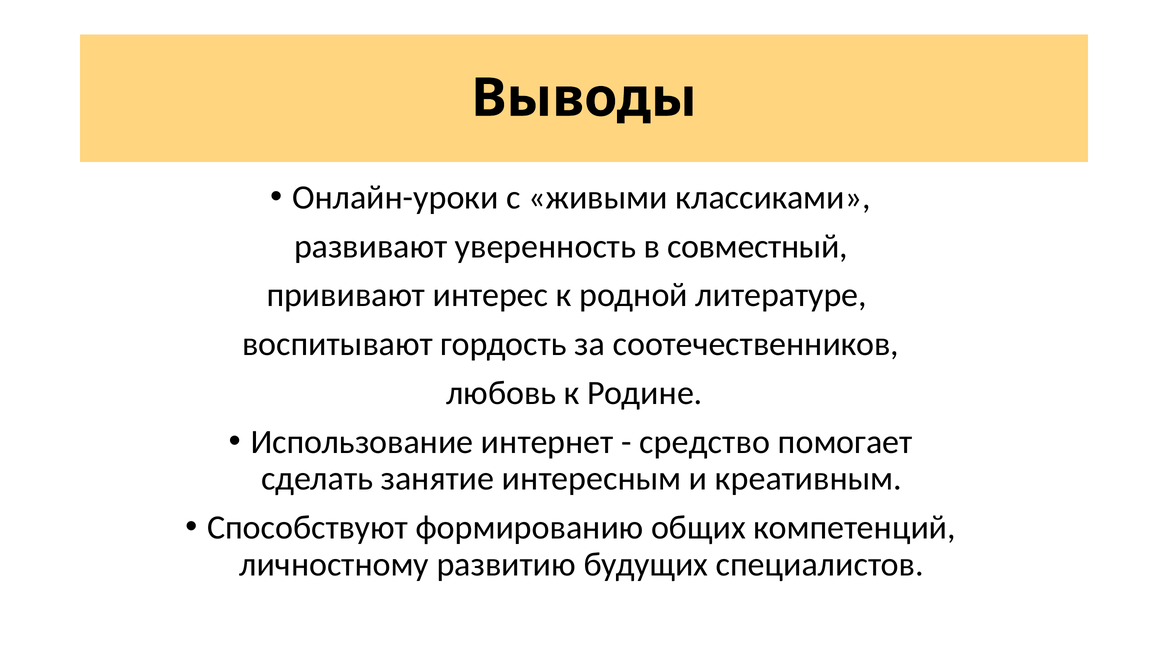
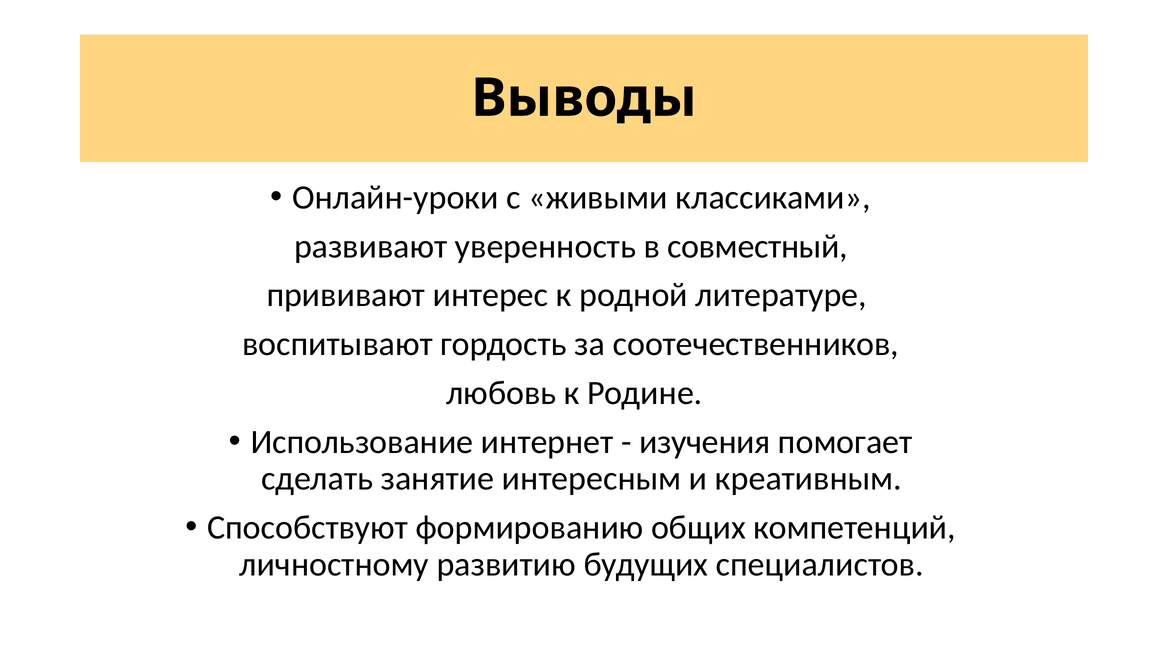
средство: средство -> изучения (705, 442)
